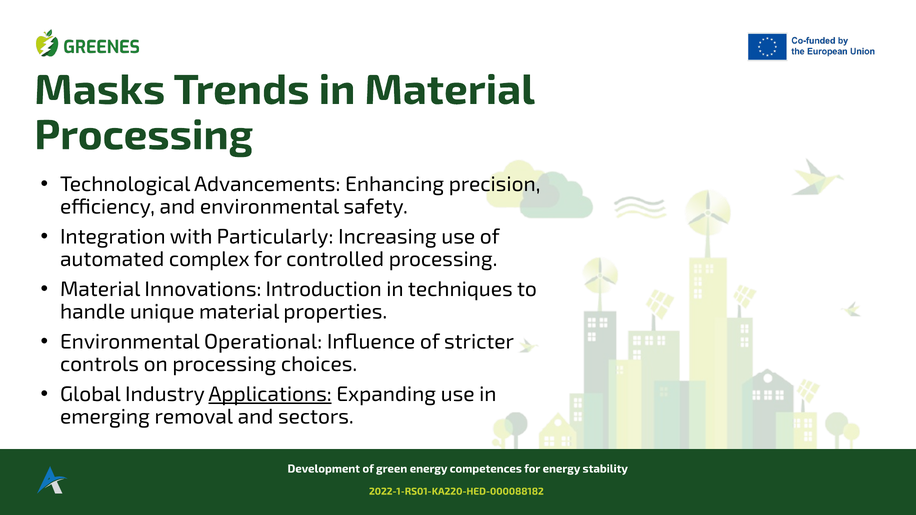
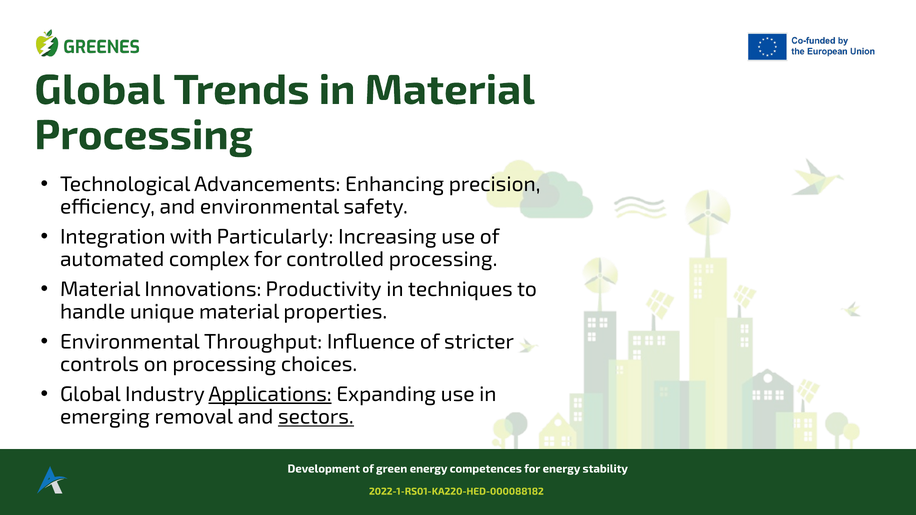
Masks: Masks -> Global (100, 90)
Introduction: Introduction -> Productivity (324, 289)
Operational: Operational -> Throughput (263, 342)
sectors underline: none -> present (316, 417)
